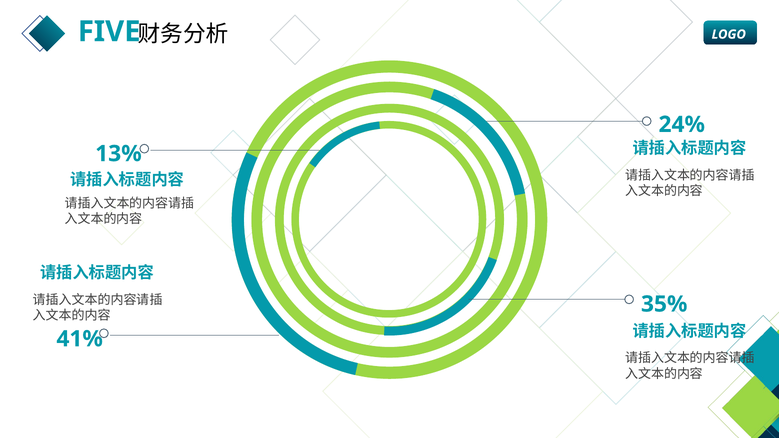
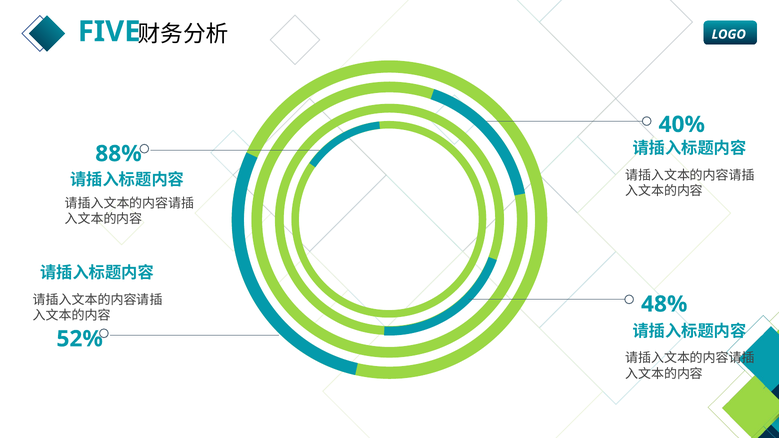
24%: 24% -> 40% (682, 125)
13%: 13% -> 88% (118, 154)
35%: 35% -> 48% (664, 304)
41%: 41% -> 52% (80, 339)
